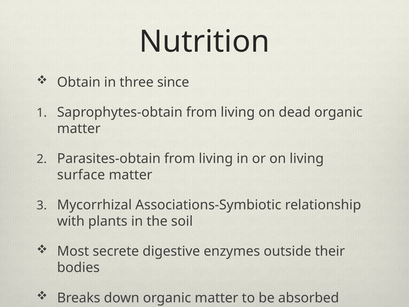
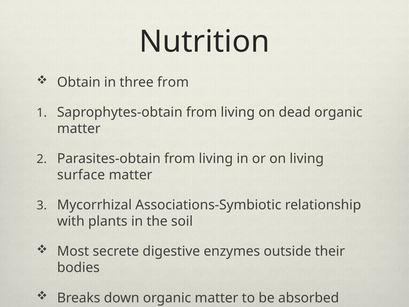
three since: since -> from (173, 82)
